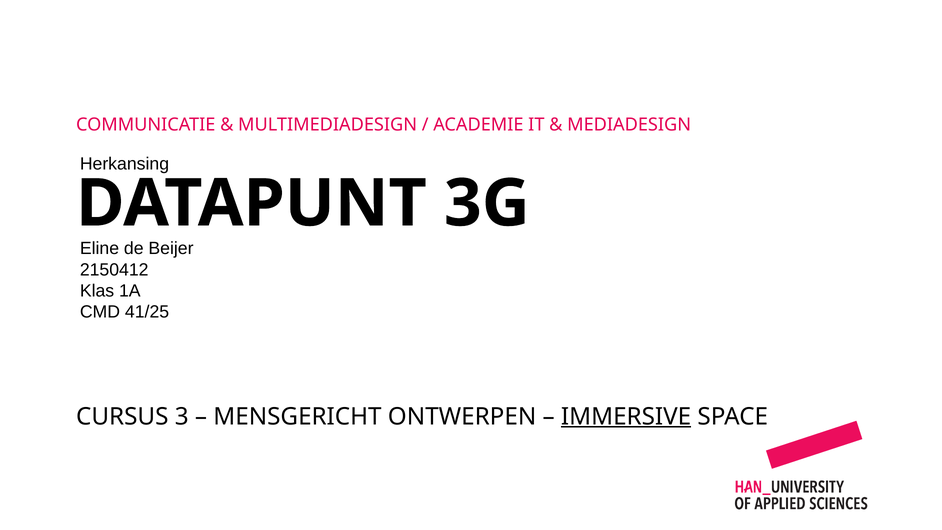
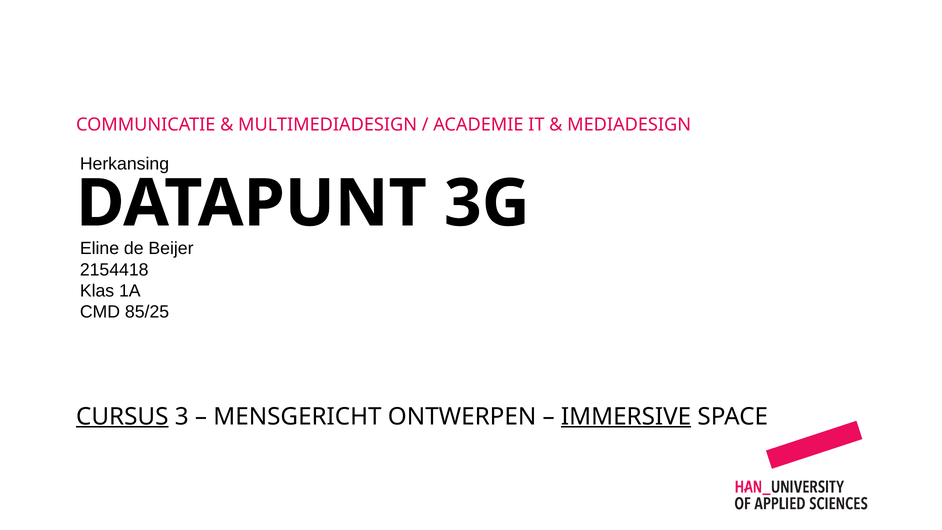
2150412: 2150412 -> 2154418 (114, 270)
41/25: 41/25 -> 85/25 (147, 312)
CURSUS underline: none -> present (122, 416)
